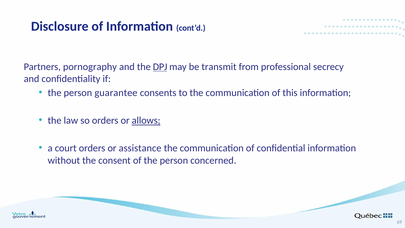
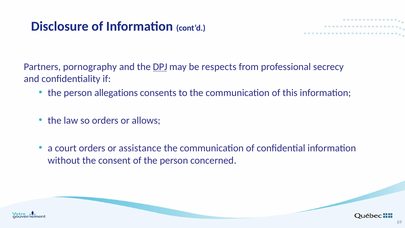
transmit: transmit -> respects (219, 67)
guarantee: guarantee -> allegations (116, 93)
allows underline: present -> none (146, 120)
